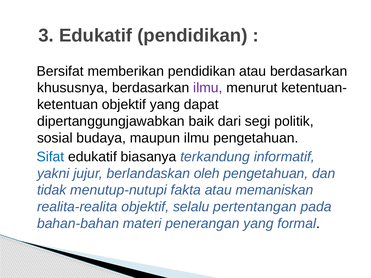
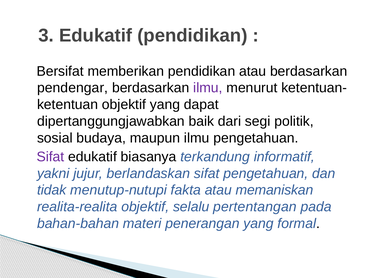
khususnya: khususnya -> pendengar (73, 88)
Sifat colour: blue -> purple (50, 157)
berlandaskan oleh: oleh -> sifat (207, 174)
